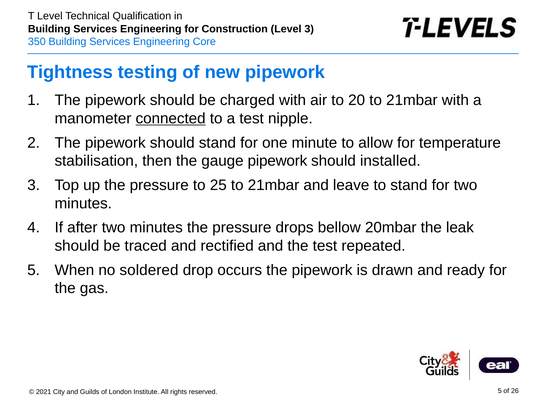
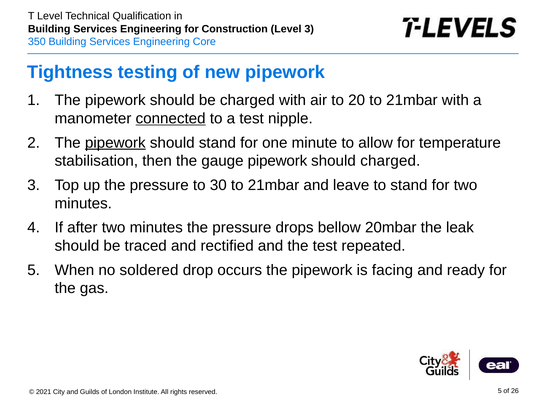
pipework underline: none -> present (115, 143)
should installed: installed -> charged (390, 161)
25: 25 -> 30 (218, 185)
drawn: drawn -> facing (392, 270)
